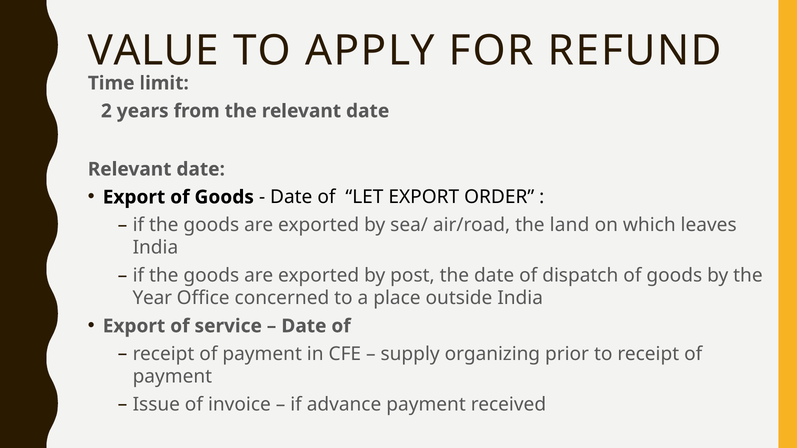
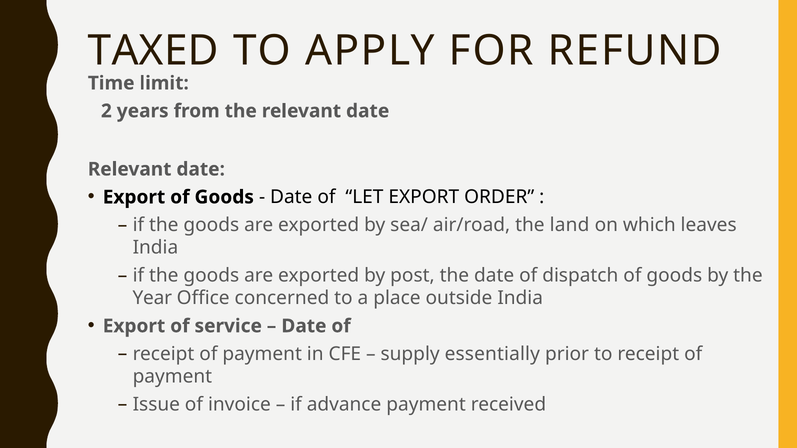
VALUE: VALUE -> TAXED (153, 51)
organizing: organizing -> essentially (492, 354)
